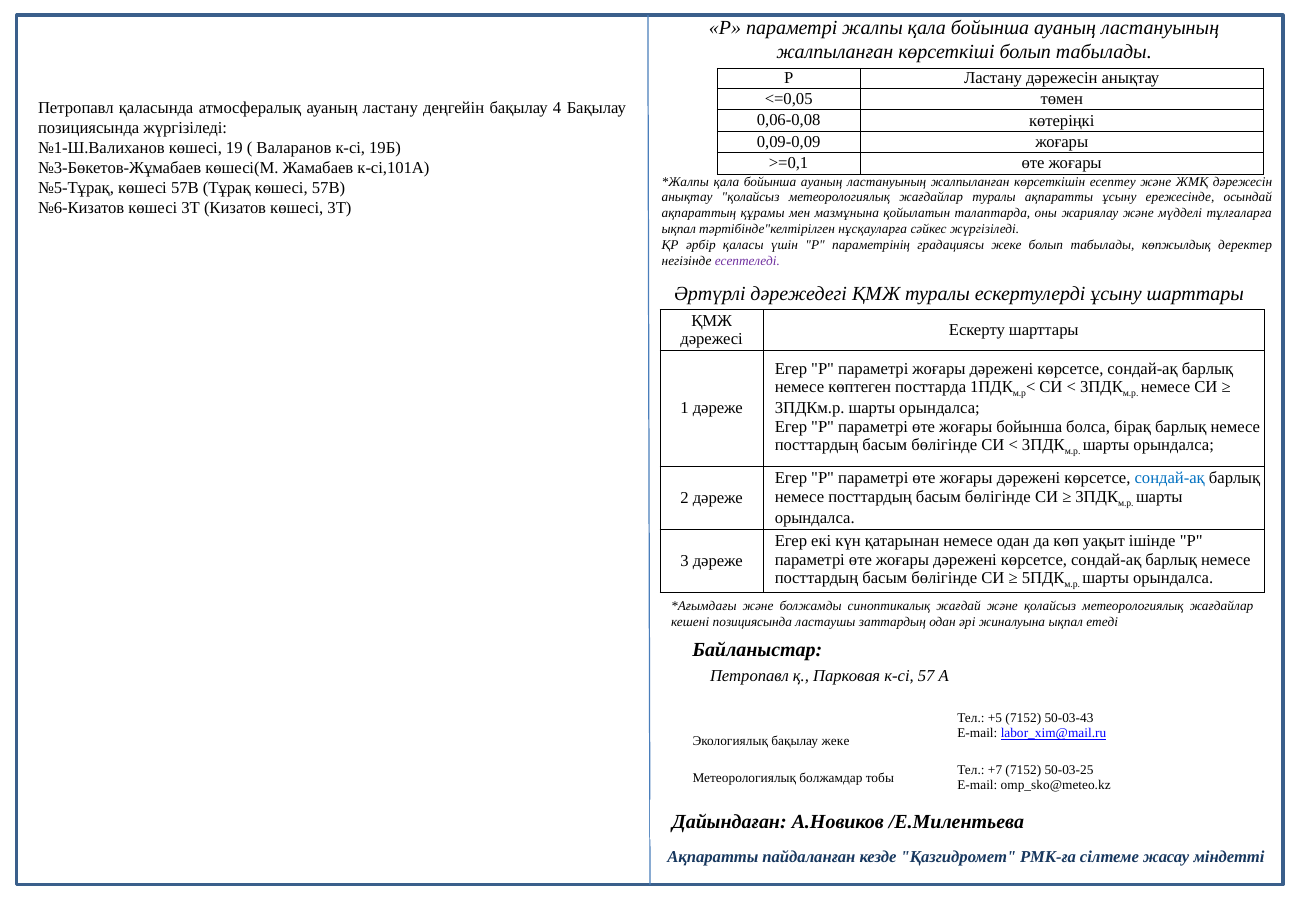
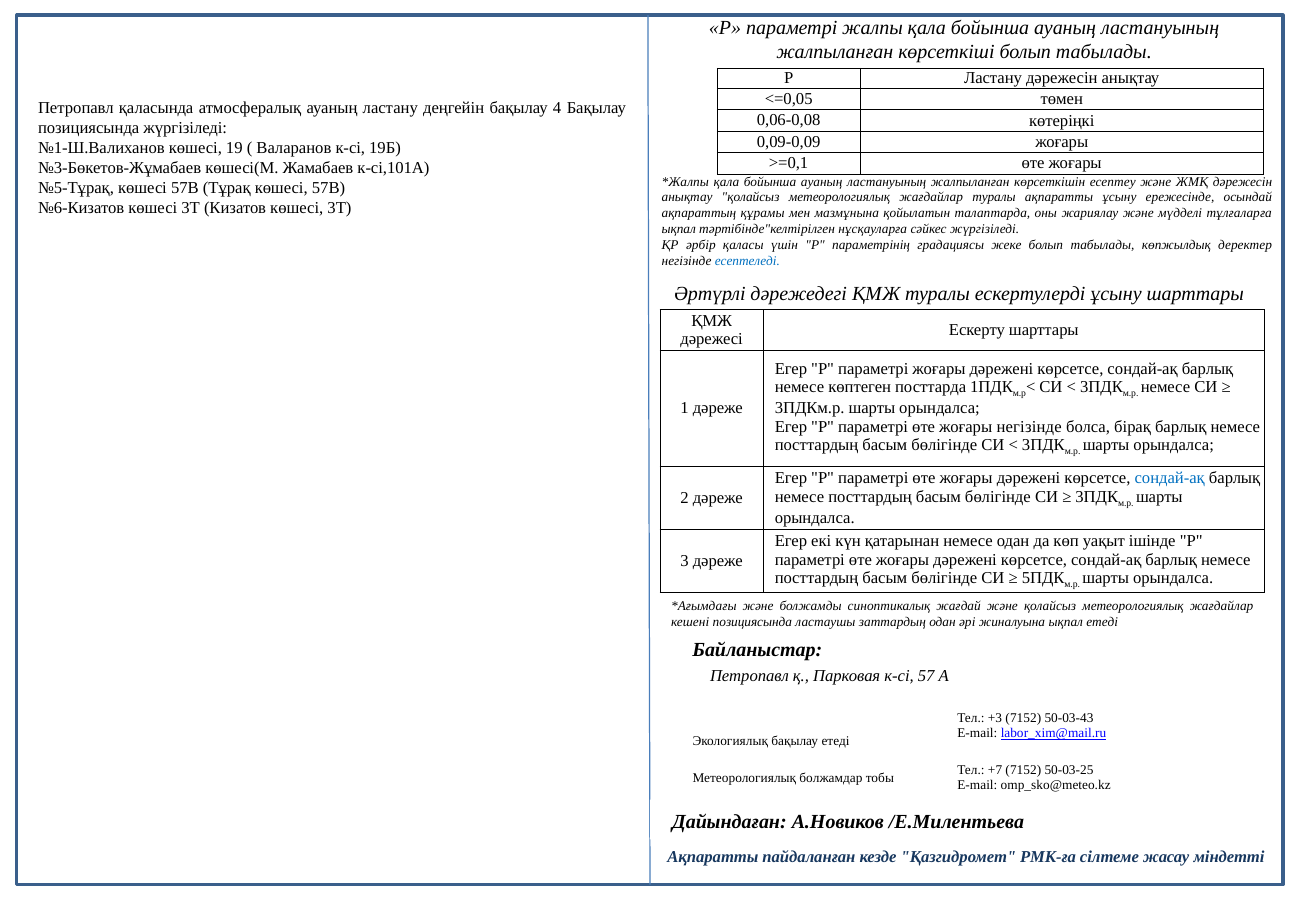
есептеледі colour: purple -> blue (747, 261)
жоғары бойынша: бойынша -> негізінде (1029, 427)
+5: +5 -> +3 (995, 718)
бақылау жеке: жеке -> етеді (836, 741)
